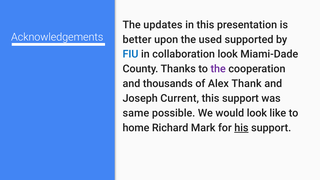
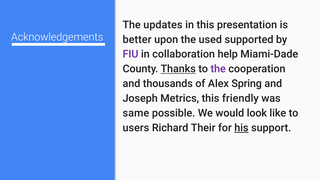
FIU colour: blue -> purple (130, 54)
collaboration look: look -> help (228, 54)
Thanks underline: none -> present (178, 69)
Thank: Thank -> Spring (247, 84)
Current: Current -> Metrics (180, 98)
this support: support -> friendly (240, 98)
home: home -> users (136, 128)
Mark: Mark -> Their (203, 128)
